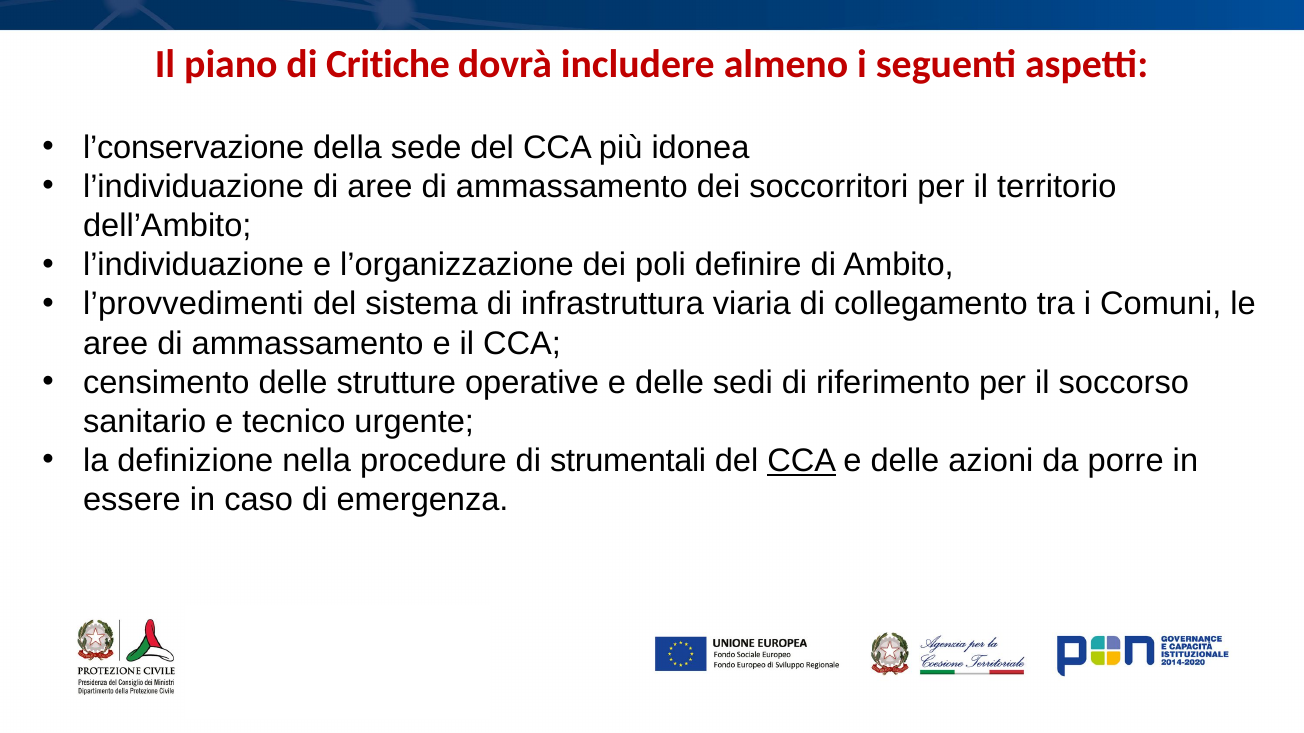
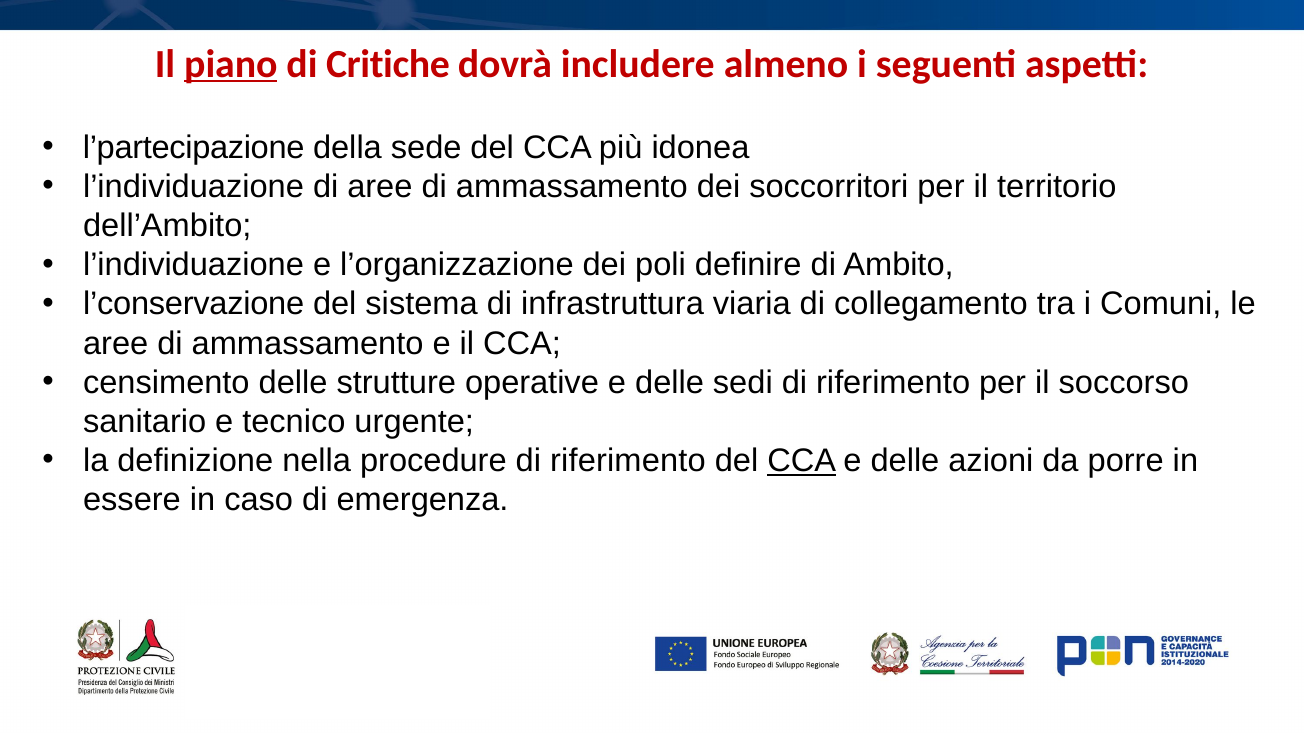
piano underline: none -> present (231, 64)
l’conservazione: l’conservazione -> l’partecipazione (194, 148)
l’provvedimenti: l’provvedimenti -> l’conservazione (194, 304)
procedure di strumentali: strumentali -> riferimento (628, 461)
